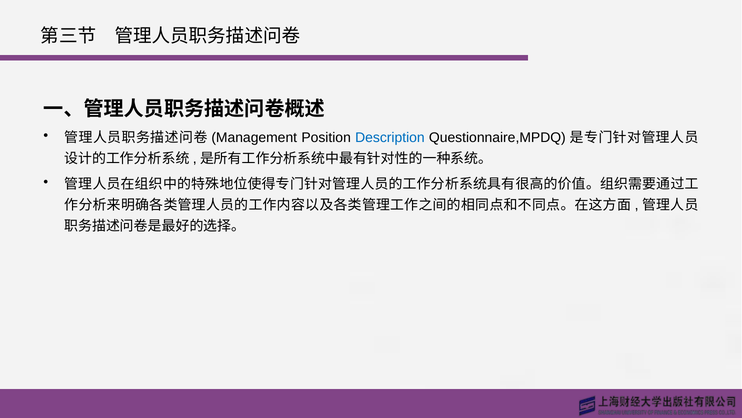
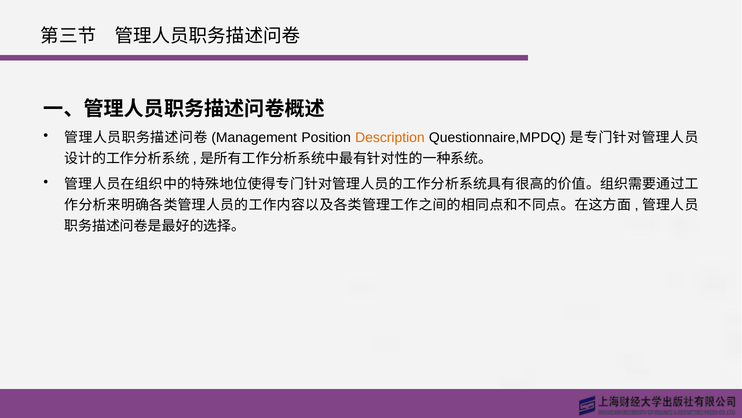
Description colour: blue -> orange (390, 138)
